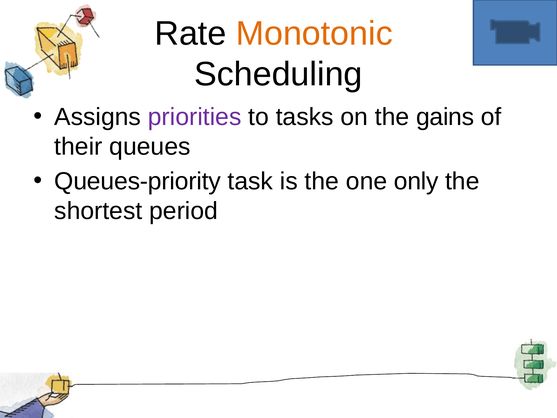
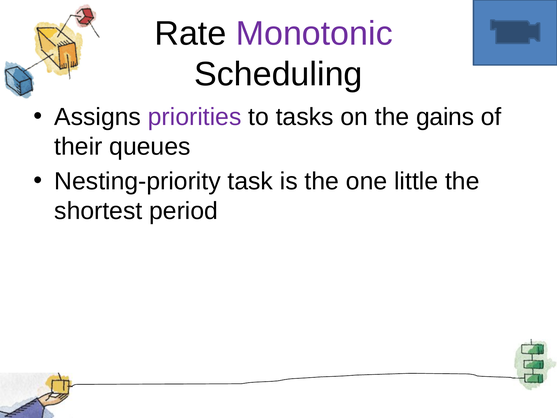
Monotonic colour: orange -> purple (314, 34)
Queues-priority: Queues-priority -> Nesting-priority (138, 181)
only: only -> little (416, 181)
